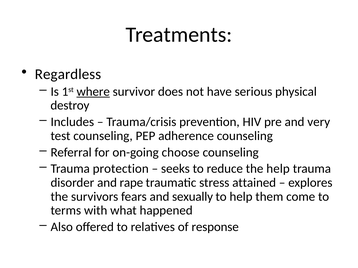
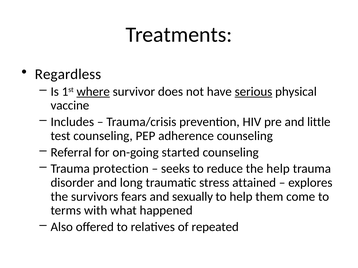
serious underline: none -> present (253, 92)
destroy: destroy -> vaccine (70, 106)
very: very -> little (319, 122)
choose: choose -> started (181, 153)
rape: rape -> long (131, 183)
response: response -> repeated (215, 227)
